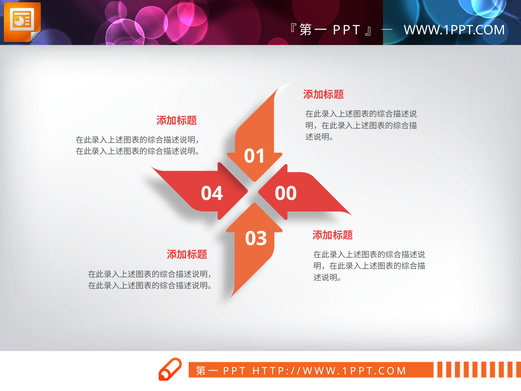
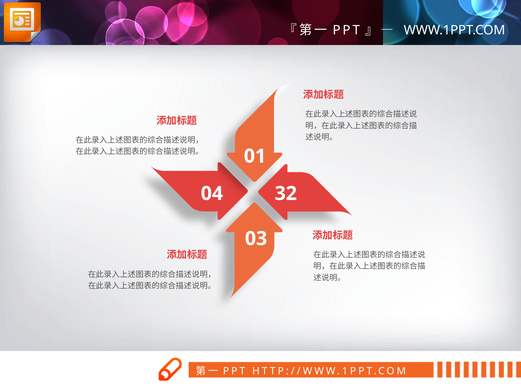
00: 00 -> 32 (286, 193)
